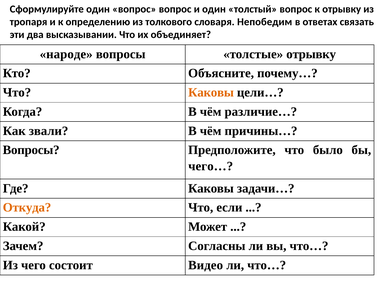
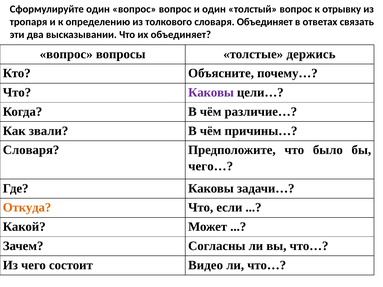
словаря Непобедим: Непобедим -> Объединяет (265, 22)
народе: народе -> вопрос (66, 54)
толстые отрывку: отрывку -> держись (311, 54)
Каковы colour: orange -> purple (211, 93)
Вопросы: Вопросы -> Словаря (31, 150)
